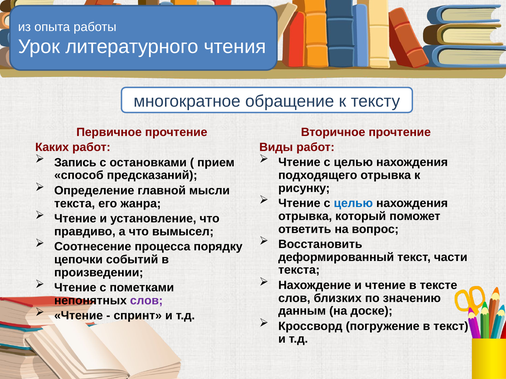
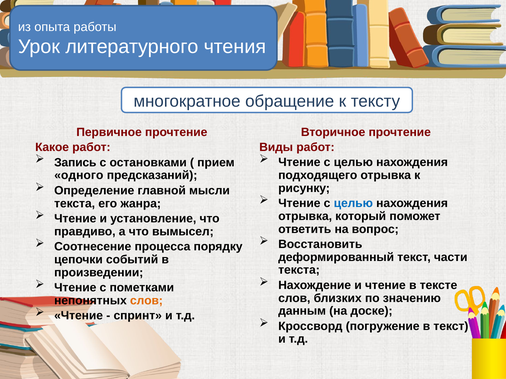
Каких: Каких -> Какое (52, 147)
способ: способ -> одного (79, 176)
слов colour: purple -> orange (146, 301)
